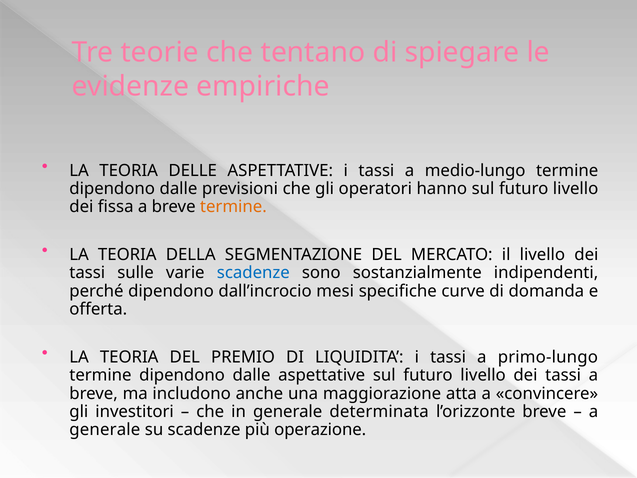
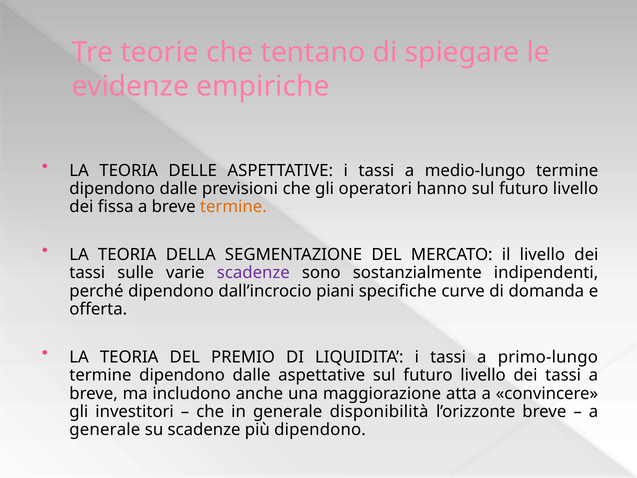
scadenze colour: blue -> purple (253, 273)
mesi: mesi -> piani (335, 291)
determinata: determinata -> disponibilità (379, 411)
più operazione: operazione -> dipendono (320, 430)
